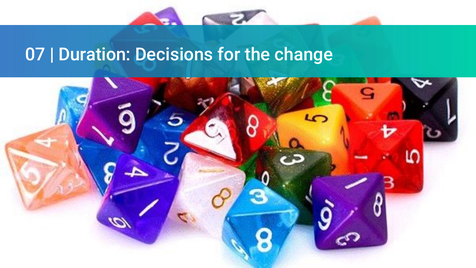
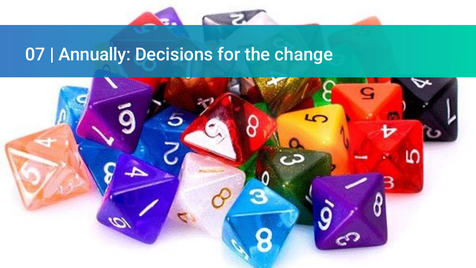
Duration: Duration -> Annually (95, 55)
